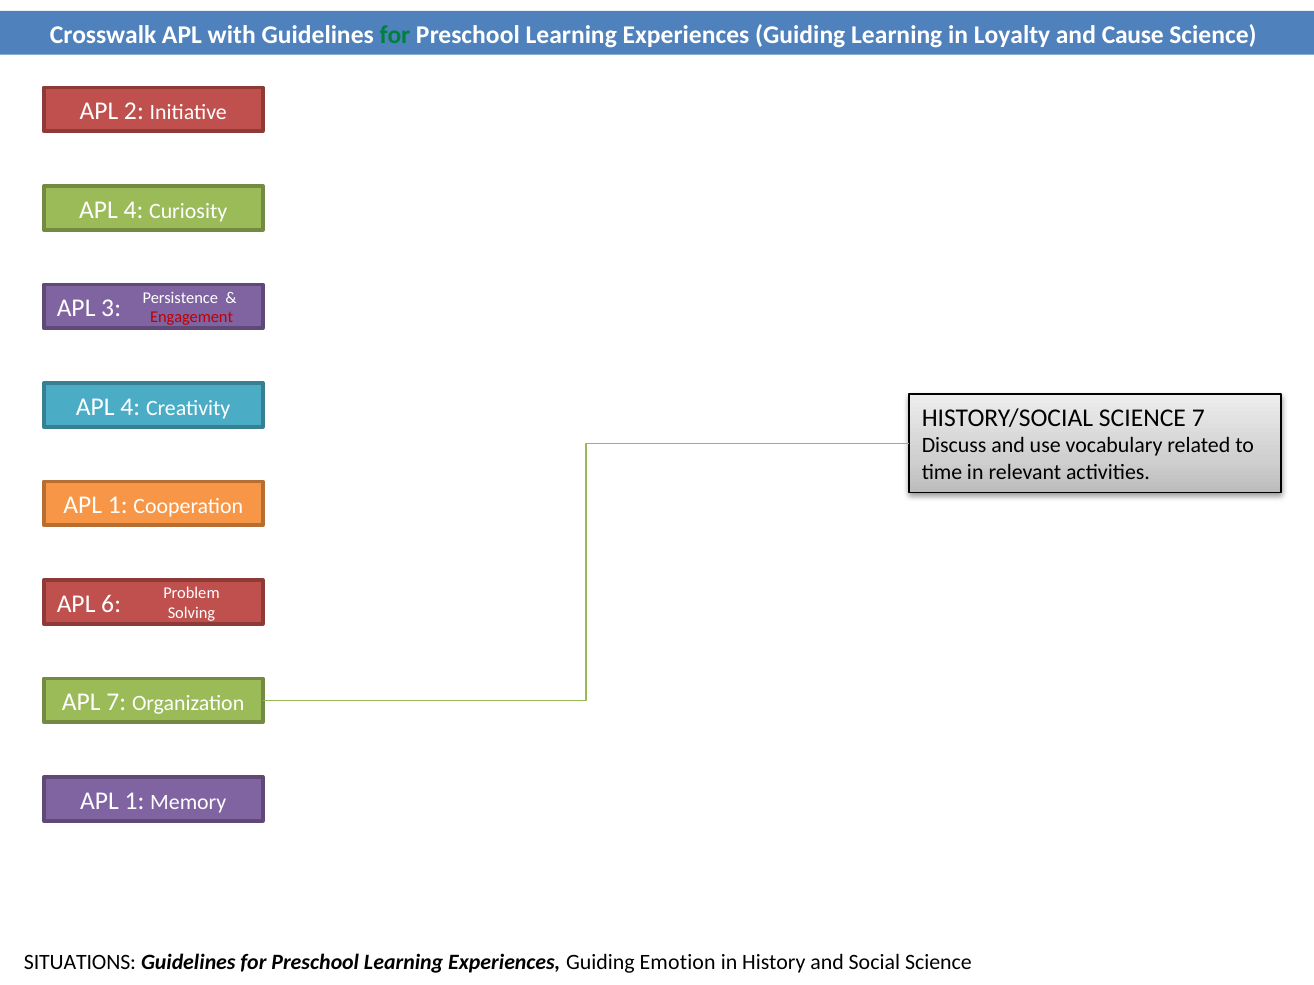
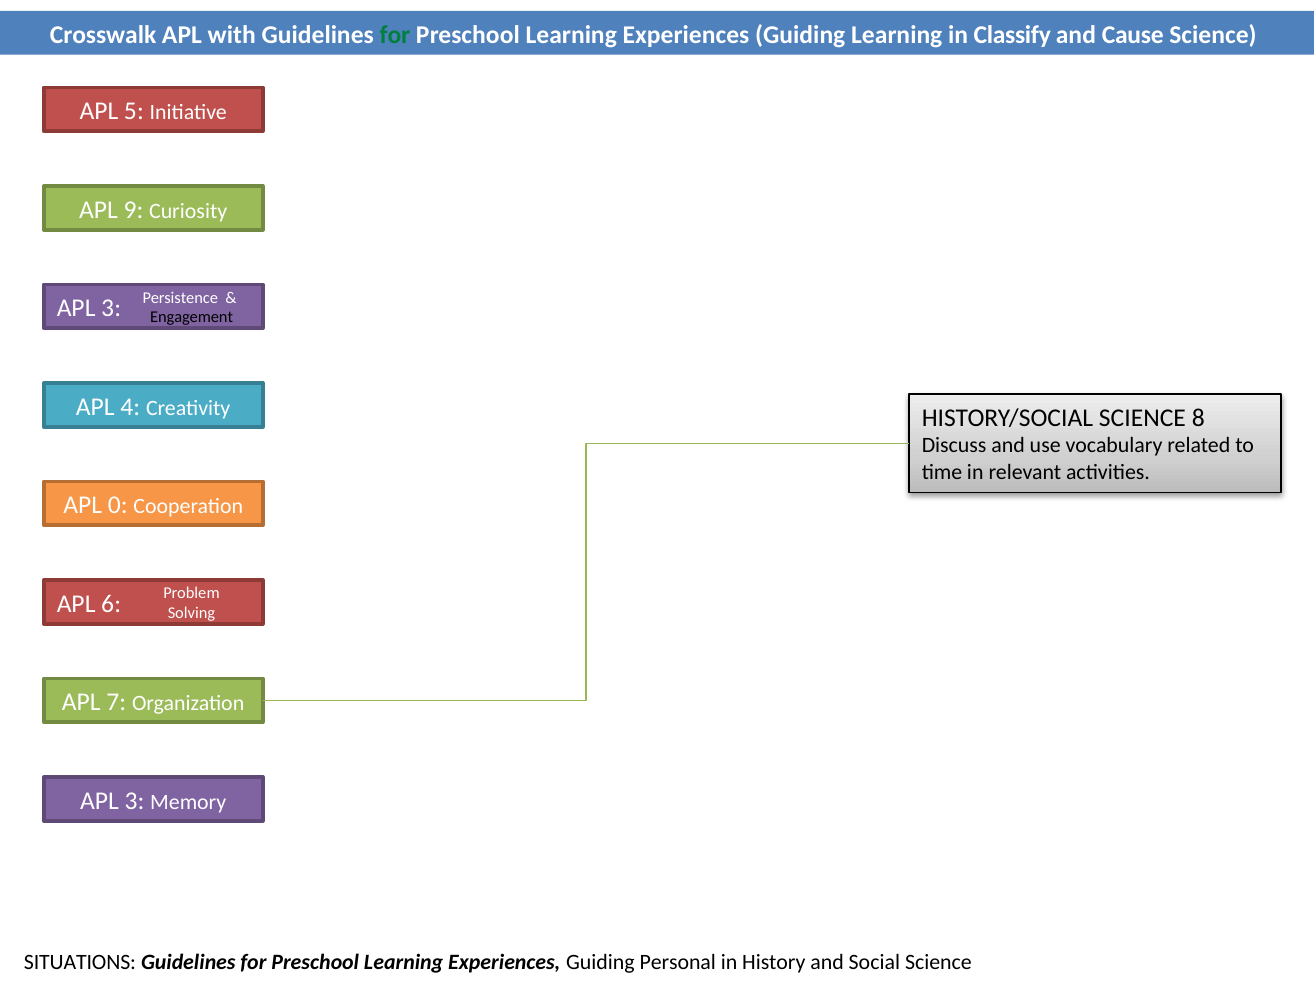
Loyalty: Loyalty -> Classify (1012, 35)
2: 2 -> 5 (134, 111)
4: 4 -> 9 (133, 210)
Engagement colour: red -> black (192, 318)
SCIENCE 7: 7 -> 8 (1198, 418)
1: 1 -> 0 (118, 505)
1: 1 -> 3 (134, 801)
Emotion: Emotion -> Personal (678, 963)
